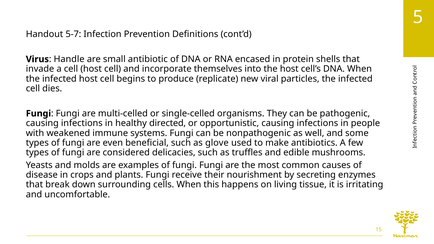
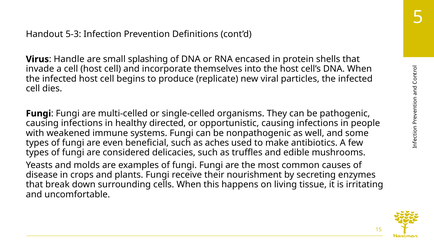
5-7: 5-7 -> 5-3 (73, 34)
antibiotic: antibiotic -> splashing (148, 59)
glove: glove -> aches (217, 143)
